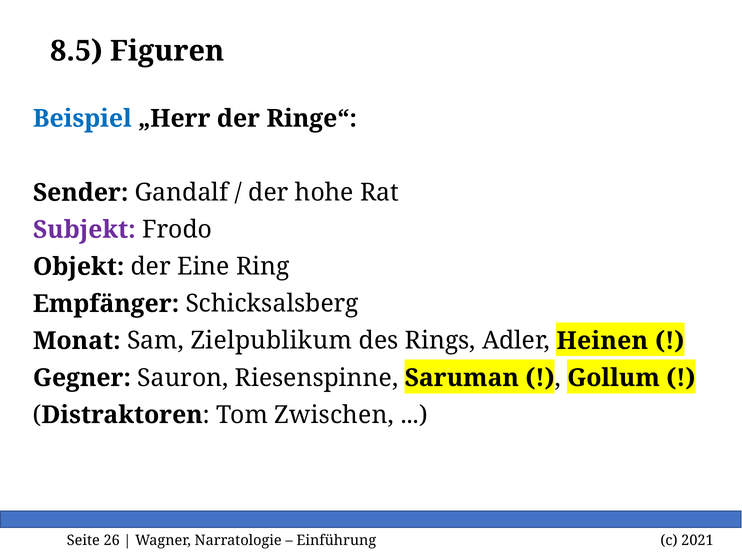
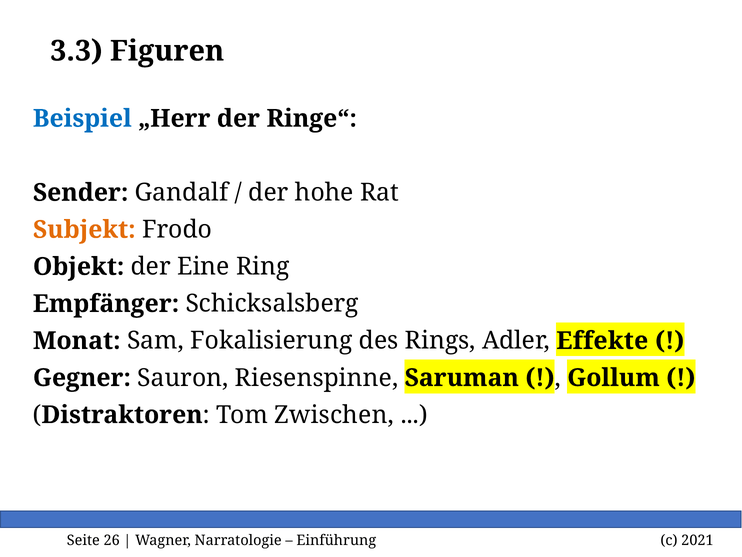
8.5: 8.5 -> 3.3 (76, 51)
Subjekt colour: purple -> orange (84, 229)
Zielpublikum: Zielpublikum -> Fokalisierung (271, 341)
Heinen: Heinen -> Effekte (602, 341)
